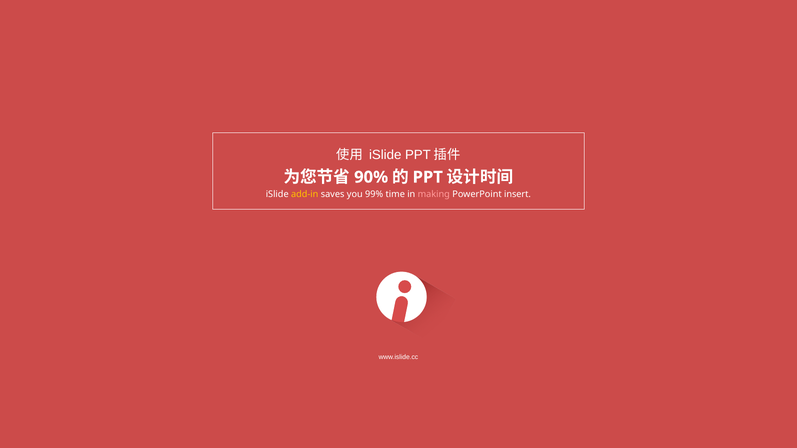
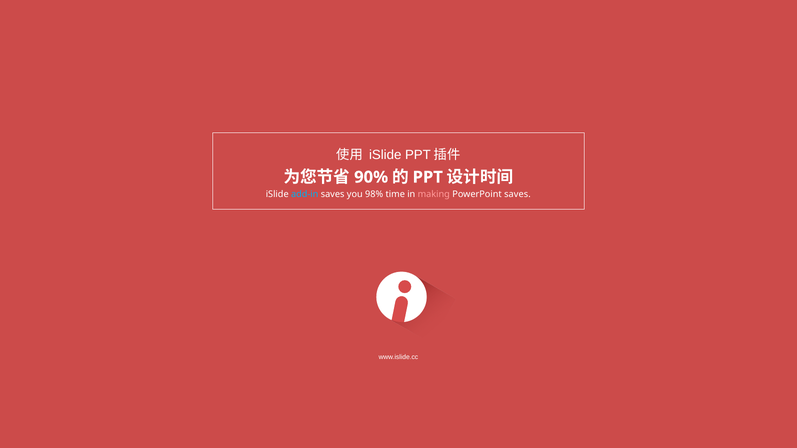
add-in colour: yellow -> light blue (305, 194)
99%: 99% -> 98% (374, 194)
PowerPoint insert: insert -> saves (517, 194)
